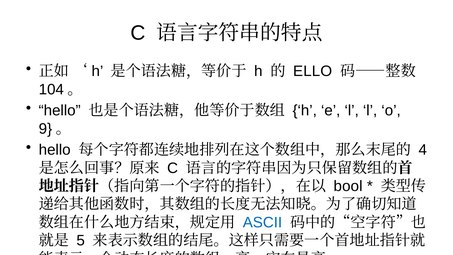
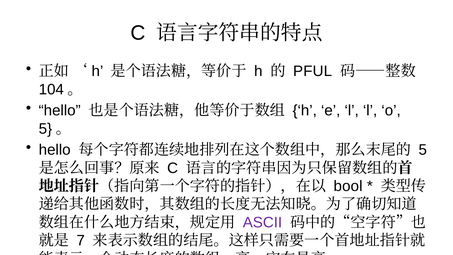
ELLO: ELLO -> PFUL (313, 71)
9: 9 -> 5 (45, 129)
4: 4 -> 5 (423, 150)
ASCII colour: blue -> purple (262, 222)
5: 5 -> 7 (81, 240)
